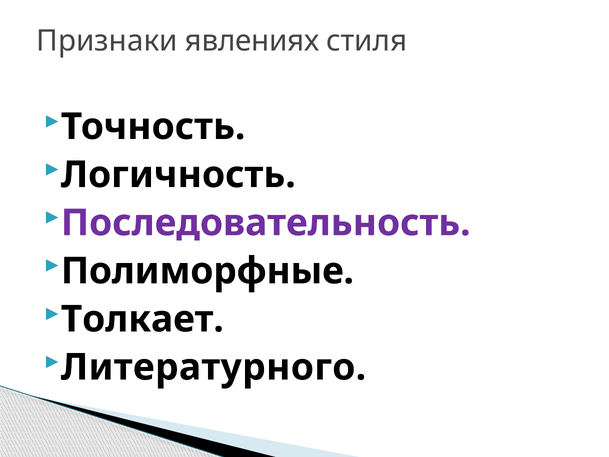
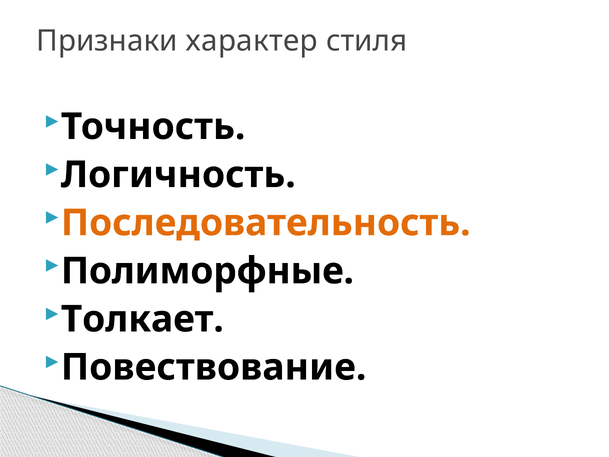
явлениях: явлениях -> характер (252, 41)
Последовательность colour: purple -> orange (266, 223)
Литературного: Литературного -> Повествование (214, 367)
